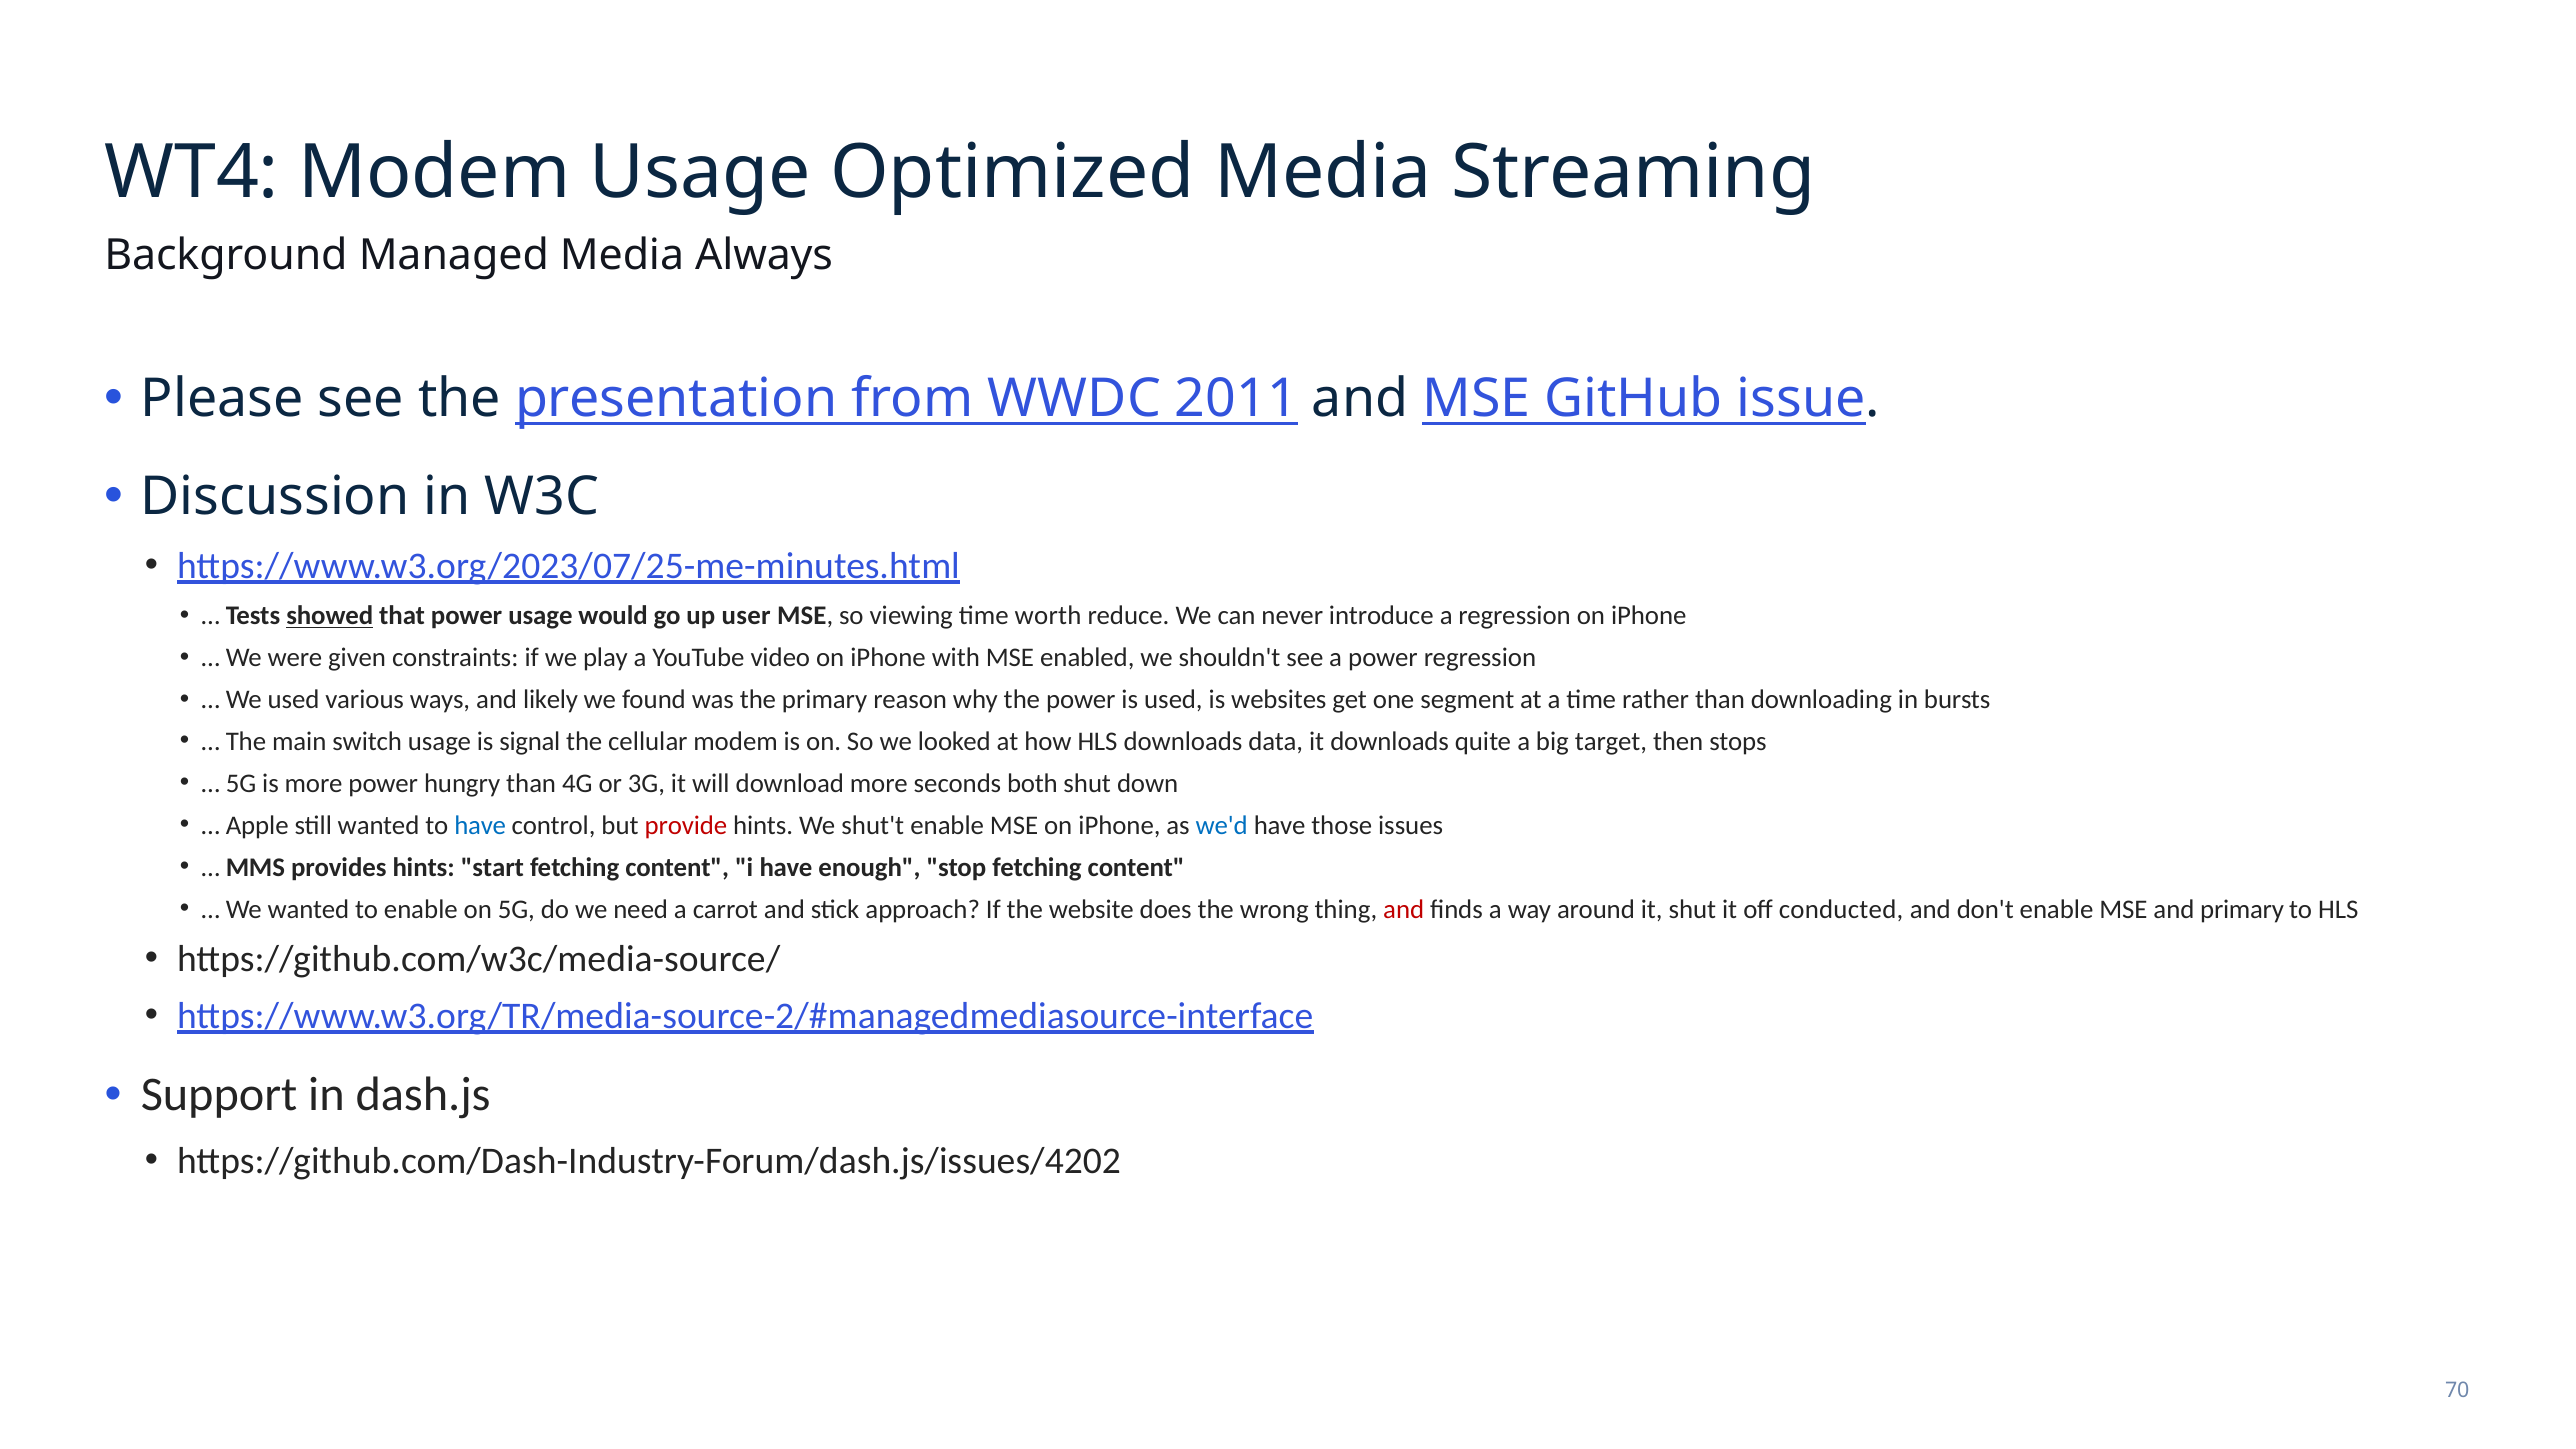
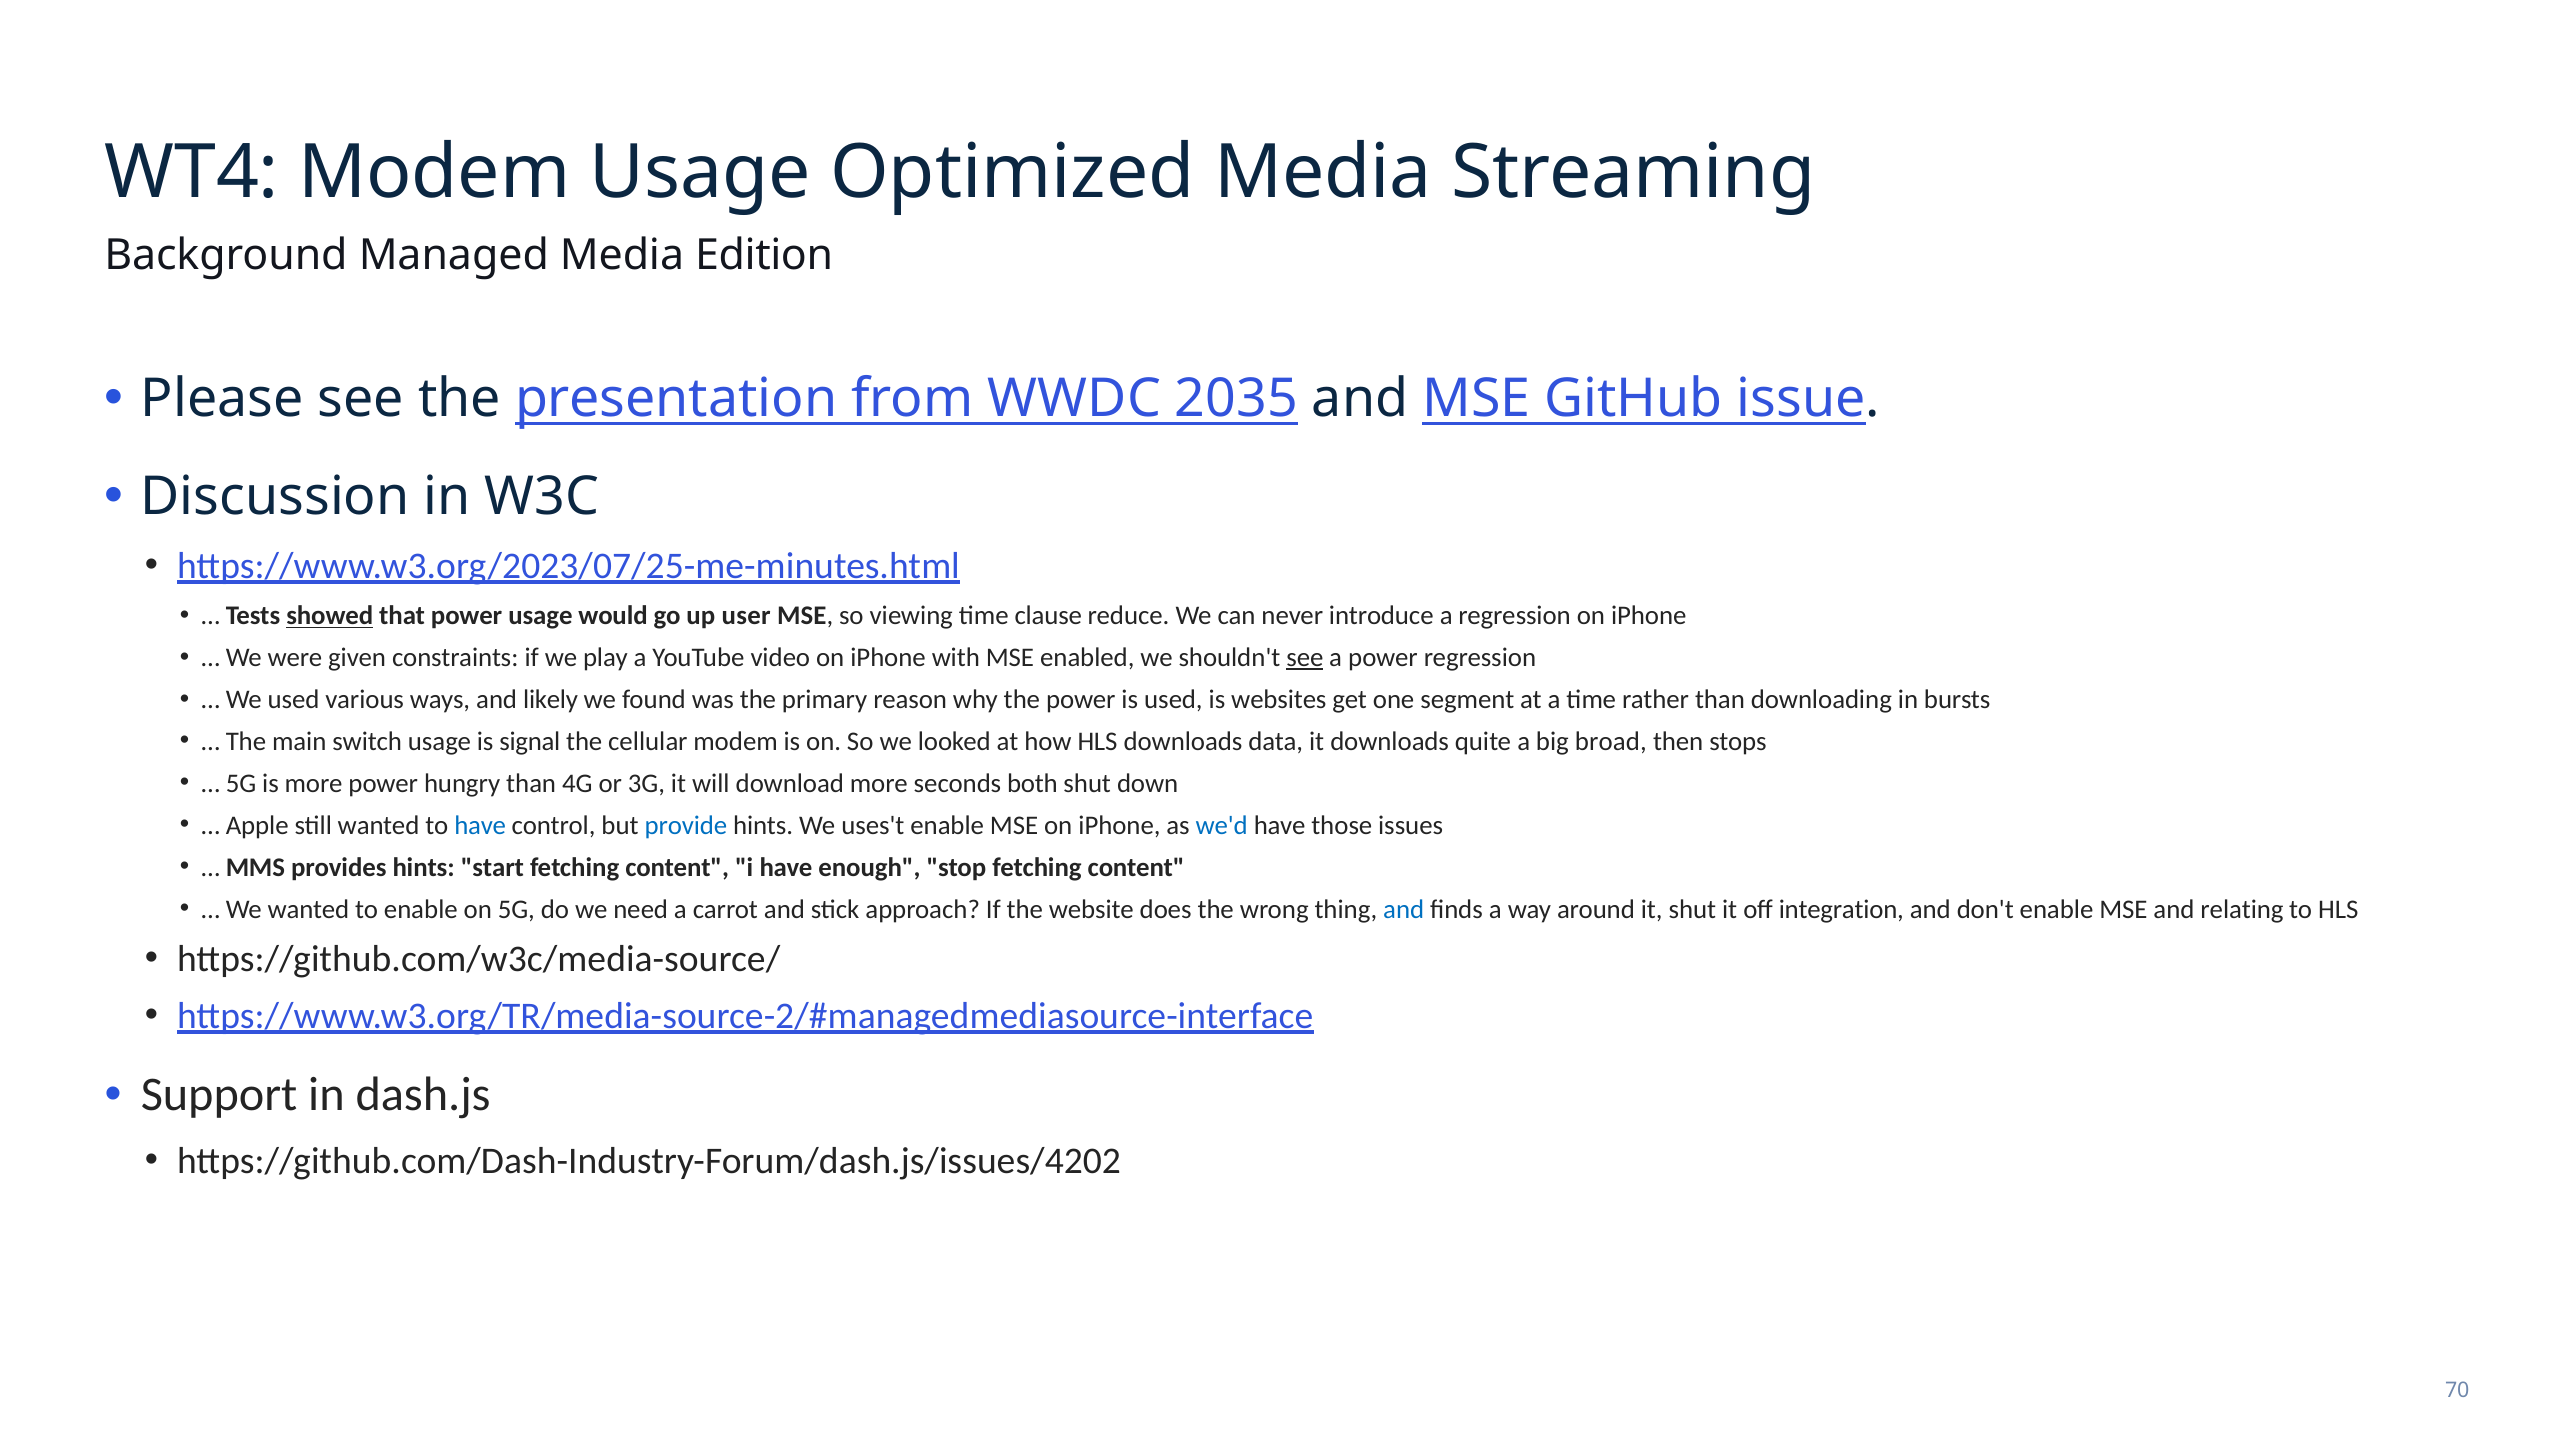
Always: Always -> Edition (764, 255)
2011: 2011 -> 2035 (1236, 399)
worth: worth -> clause (1048, 616)
see underline: none -> present (1305, 658)
target: target -> broad (1611, 742)
provide colour: red -> blue (686, 825)
shut't: shut't -> uses't (873, 825)
and colour: red -> blue (1404, 909)
conducted: conducted -> integration (1841, 909)
and primary: primary -> relating (2242, 909)
